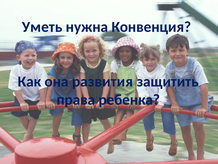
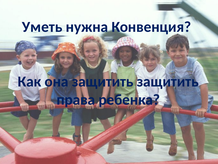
она развития: развития -> защитить (103, 81)
